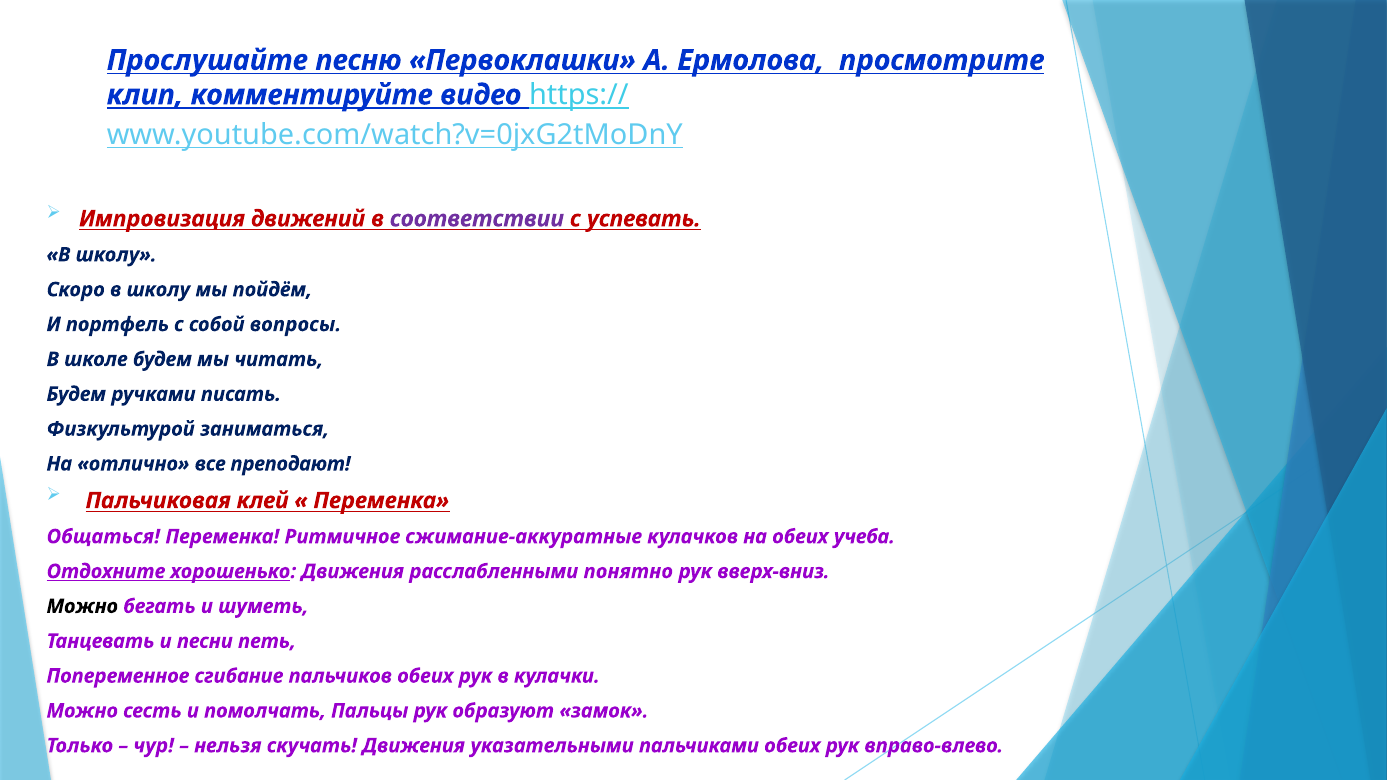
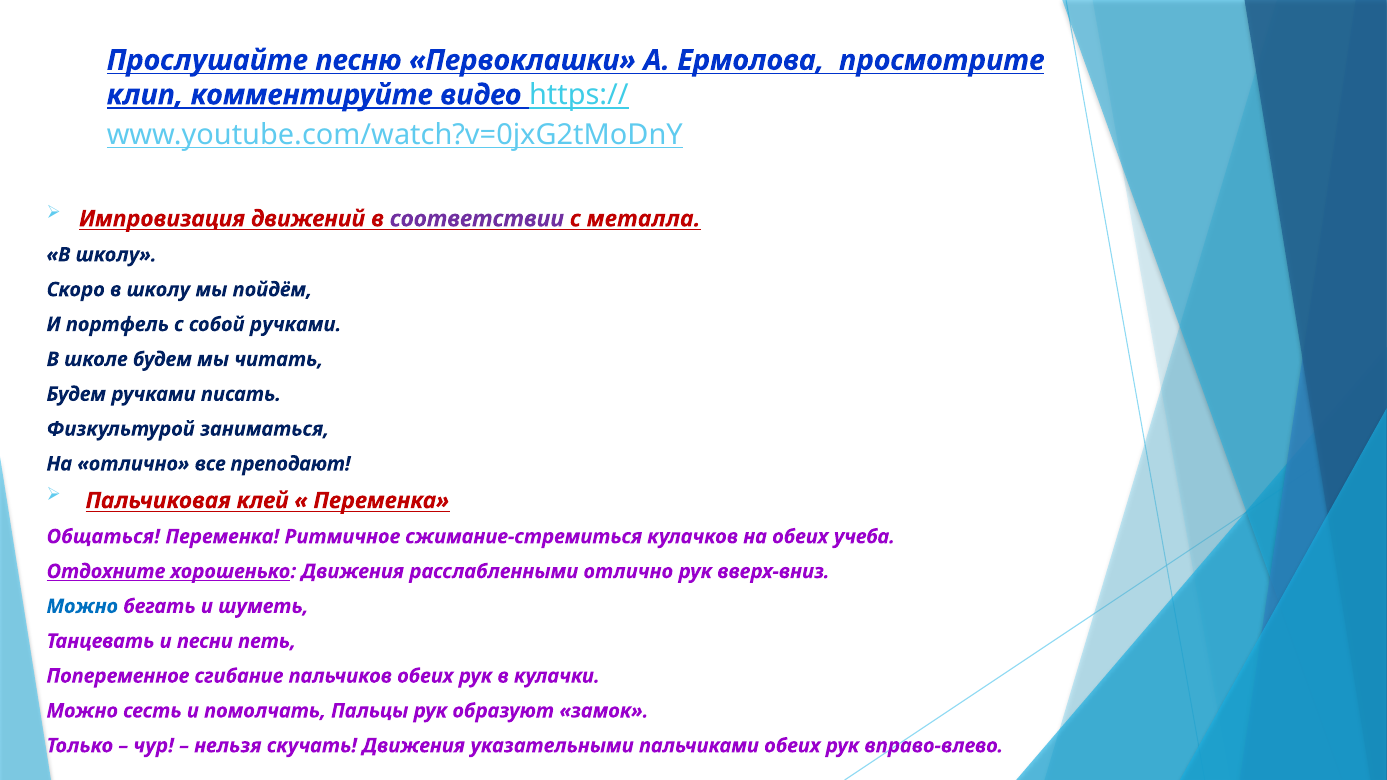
успевать: успевать -> металла (644, 219)
собой вопросы: вопросы -> ручками (296, 325)
сжимание-аккуратные: сжимание-аккуратные -> сжимание-стремиться (524, 537)
расслабленными понятно: понятно -> отлично (628, 572)
Можно colour: black -> blue (82, 606)
